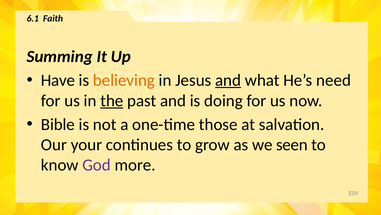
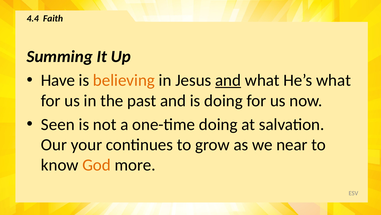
6.1: 6.1 -> 4.4 (33, 19)
He’s need: need -> what (334, 80)
the underline: present -> none (112, 101)
Bible: Bible -> Seen (58, 124)
one-time those: those -> doing (218, 124)
seen: seen -> near (292, 145)
God colour: purple -> orange (97, 165)
